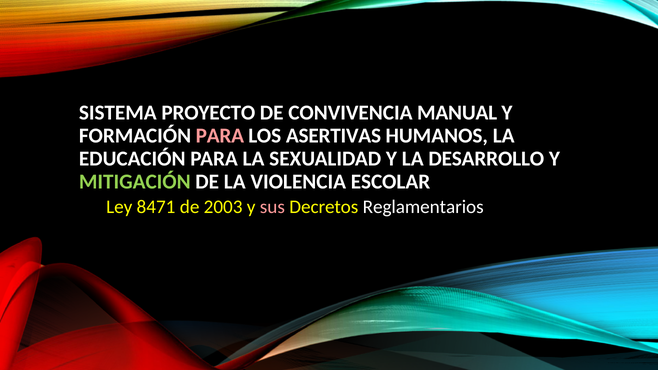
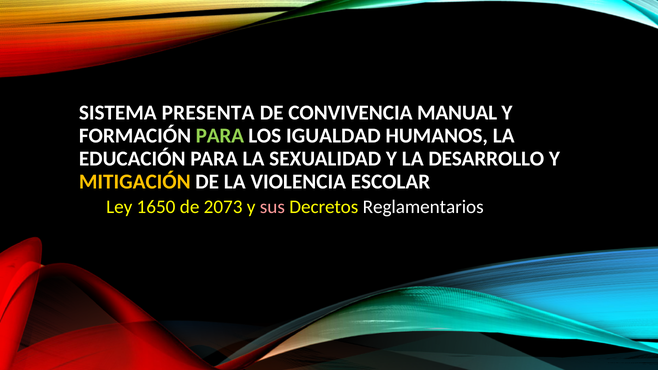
PROYECTO: PROYECTO -> PRESENTA (208, 113)
PARA colour: pink -> light green (220, 136)
ASERTIVAS: ASERTIVAS -> IGUALDAD (333, 136)
MITIGACIÓN colour: light green -> yellow (135, 182)
8471: 8471 -> 1650 (156, 207)
2003: 2003 -> 2073 (223, 207)
